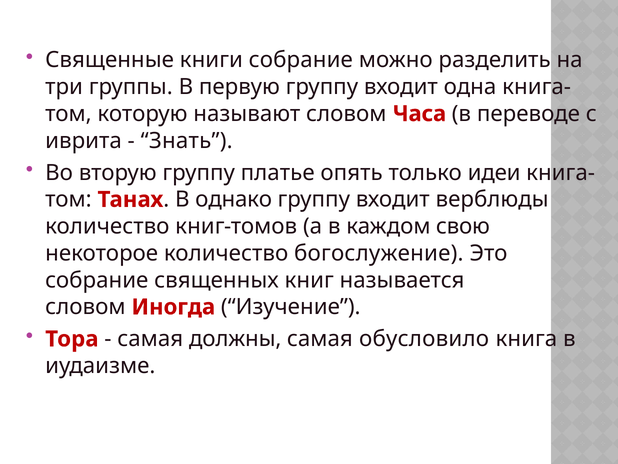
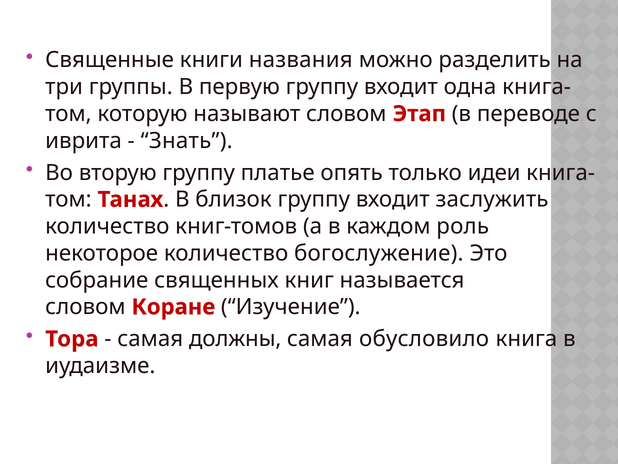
книги собрание: собрание -> названия (301, 60)
Часа: Часа -> Этап (419, 114)
однако: однако -> близок (234, 199)
верблюды: верблюды -> заслужить (492, 199)
свою: свою -> роль (463, 226)
Иногда: Иногда -> Коране (173, 307)
